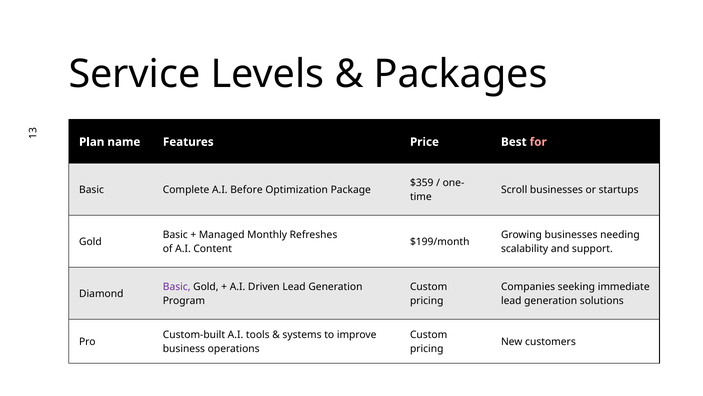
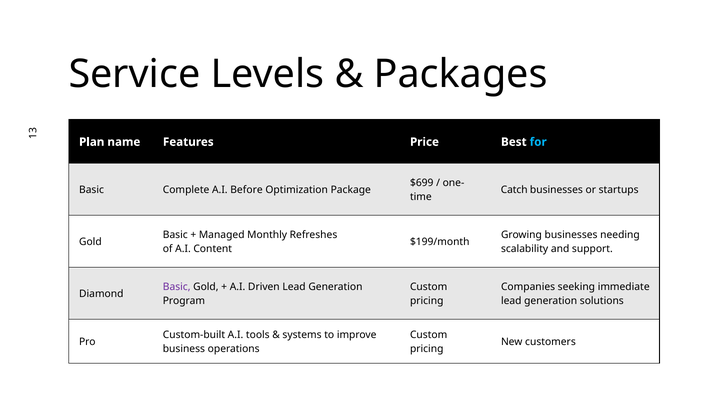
for colour: pink -> light blue (538, 142)
$359: $359 -> $699 (422, 182)
Scroll: Scroll -> Catch (514, 189)
